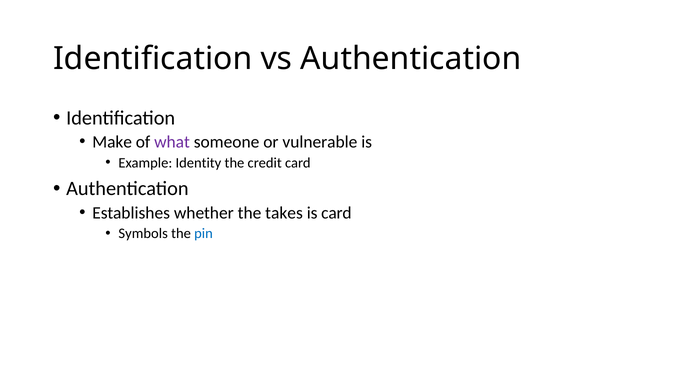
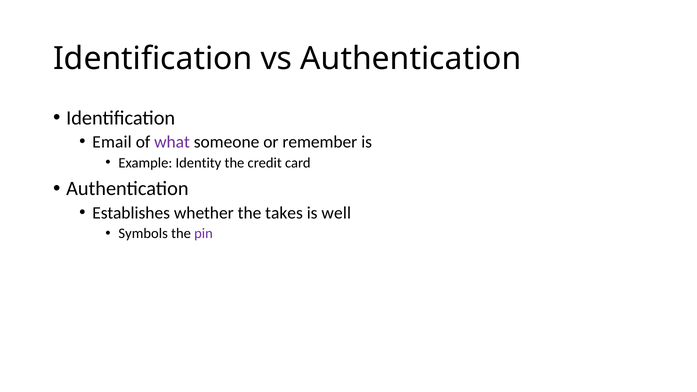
Make: Make -> Email (112, 142)
vulnerable: vulnerable -> remember (320, 142)
is card: card -> well (336, 213)
pin colour: blue -> purple (204, 234)
